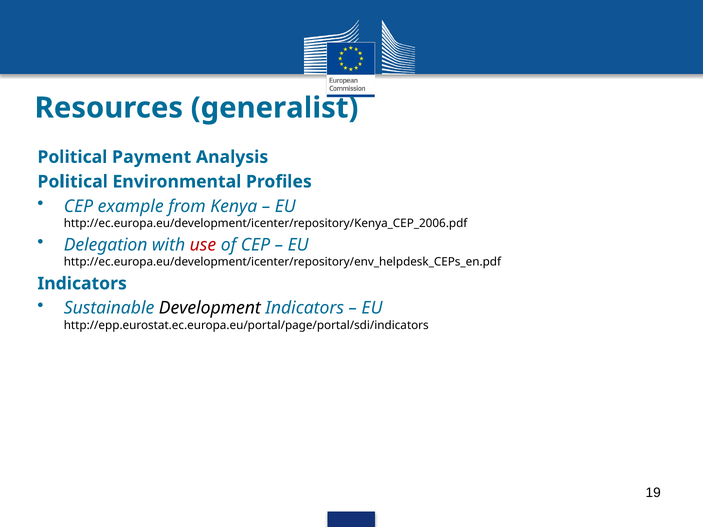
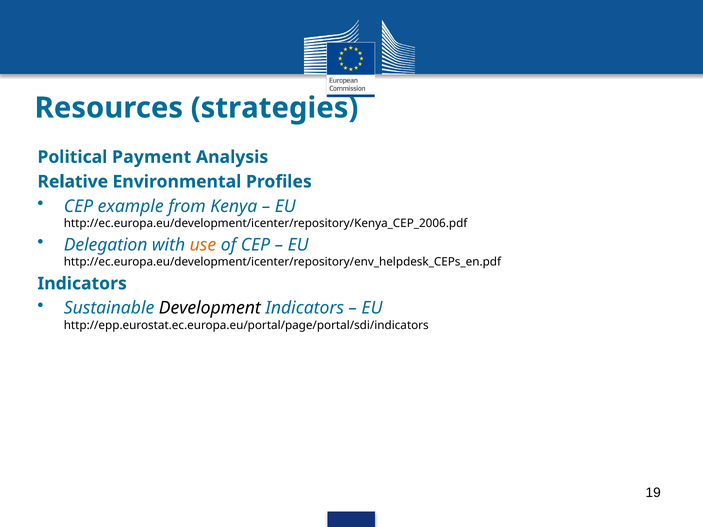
generalist: generalist -> strategies (275, 108)
Political: Political -> Relative (73, 182)
use colour: red -> orange (203, 245)
